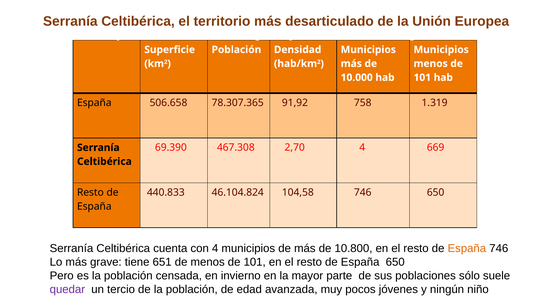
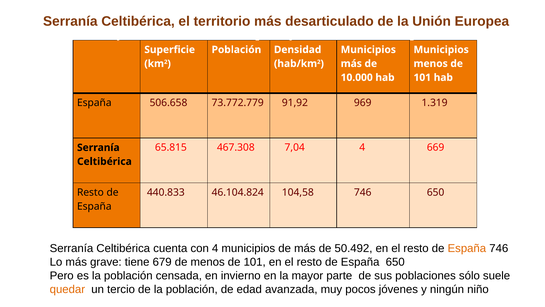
78.307.365: 78.307.365 -> 73.772.779 (238, 103)
758: 758 -> 969 (363, 103)
69.390: 69.390 -> 65.815 (171, 147)
2,70: 2,70 -> 7,04 (295, 147)
10.800: 10.800 -> 50.492 (353, 248)
651: 651 -> 679 (162, 262)
quedar colour: purple -> orange (67, 289)
